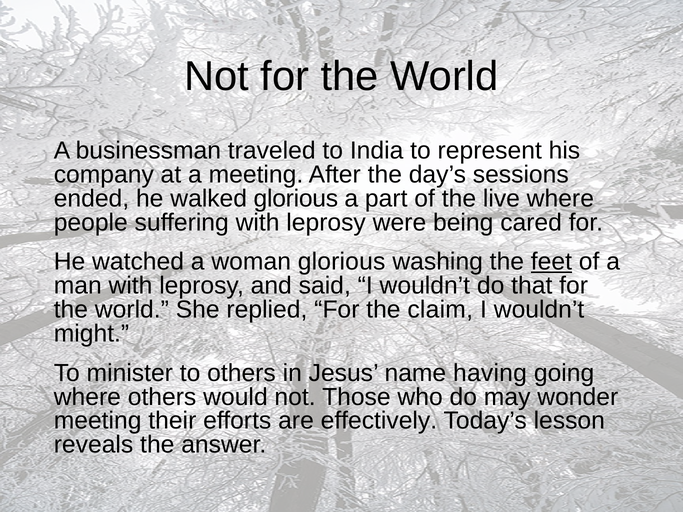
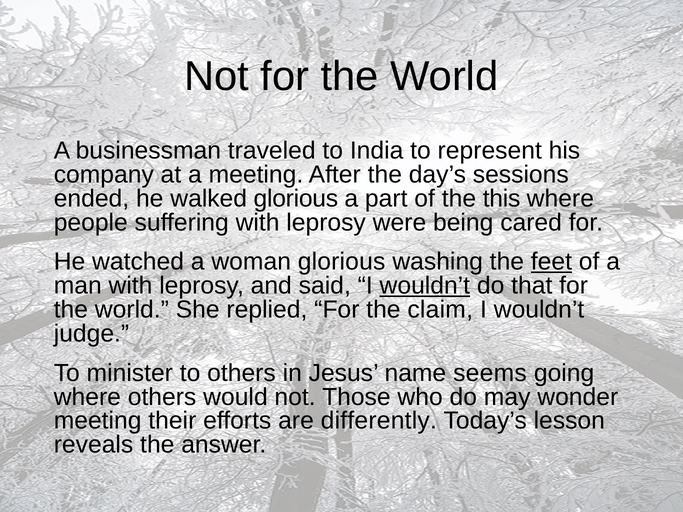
live: live -> this (502, 199)
wouldn’t underline: none -> present (425, 286)
might: might -> judge (91, 334)
having: having -> seems (490, 373)
effectively: effectively -> differently (379, 421)
